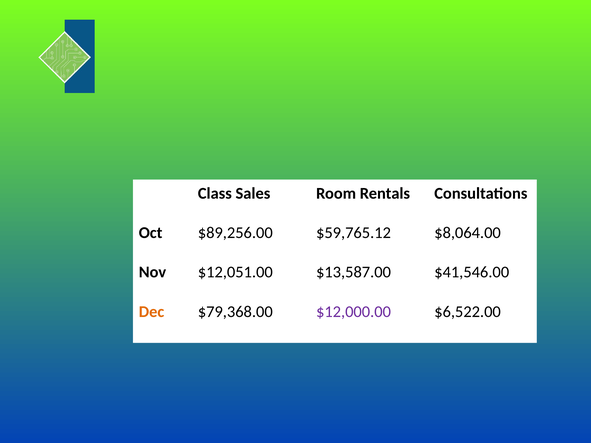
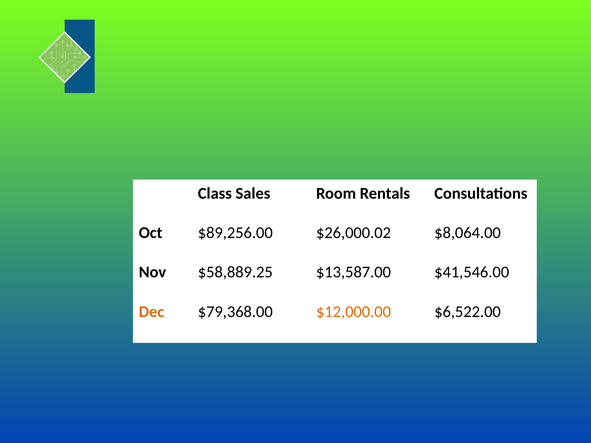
$59,765.12: $59,765.12 -> $26,000.02 (354, 233)
$12,051.00: $12,051.00 -> $58,889.25 (235, 272)
$12,000.00 colour: purple -> orange (354, 312)
